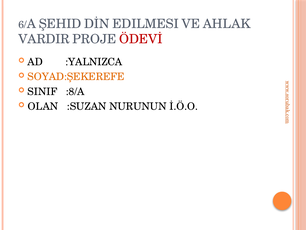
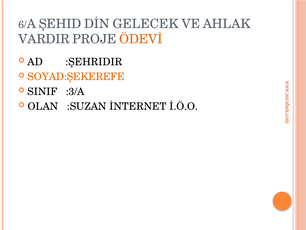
EDILMESI: EDILMESI -> GELECEK (145, 24)
ÖDEVİ colour: red -> orange (141, 39)
:YALNIZCA: :YALNIZCA -> :ŞEHRIDIR (94, 62)
:8/A: :8/A -> :3/A (75, 91)
NURUNUN: NURUNUN -> İNTERNET (138, 106)
